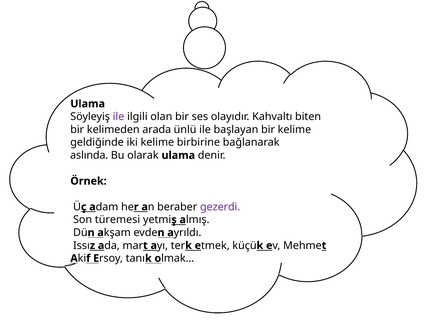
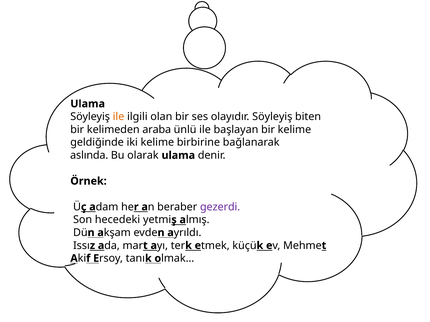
ile colour: purple -> orange (119, 117)
olayıdır Kahvaltı: Kahvaltı -> Söyleyiş (272, 117)
arada: arada -> araba (157, 130)
türemesi: türemesi -> hecedeki (118, 220)
